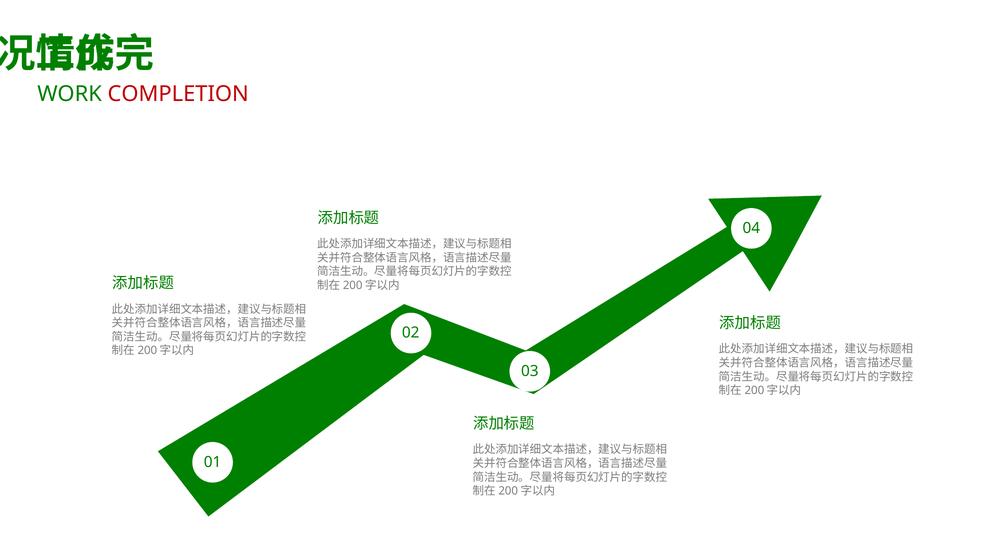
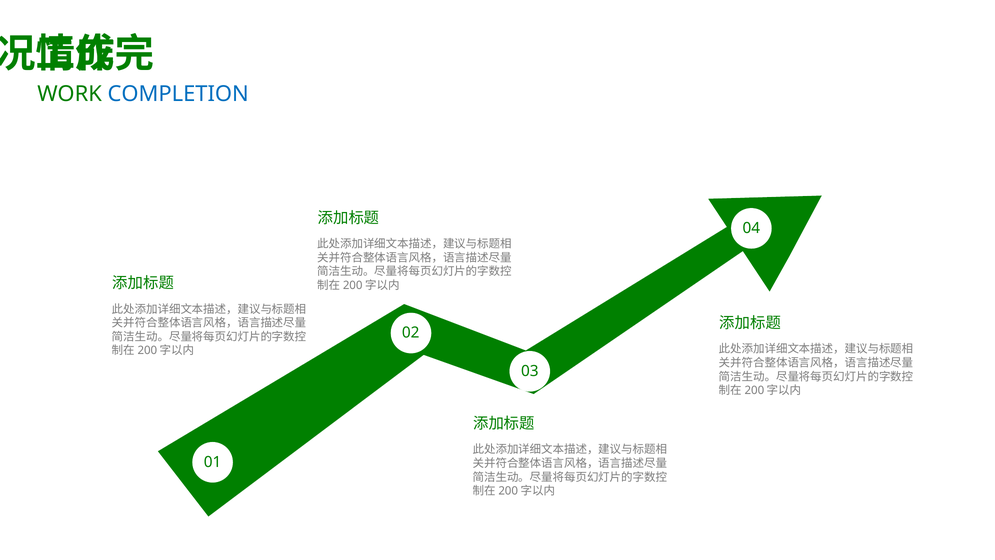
COMPLETION colour: red -> blue (178, 94)
